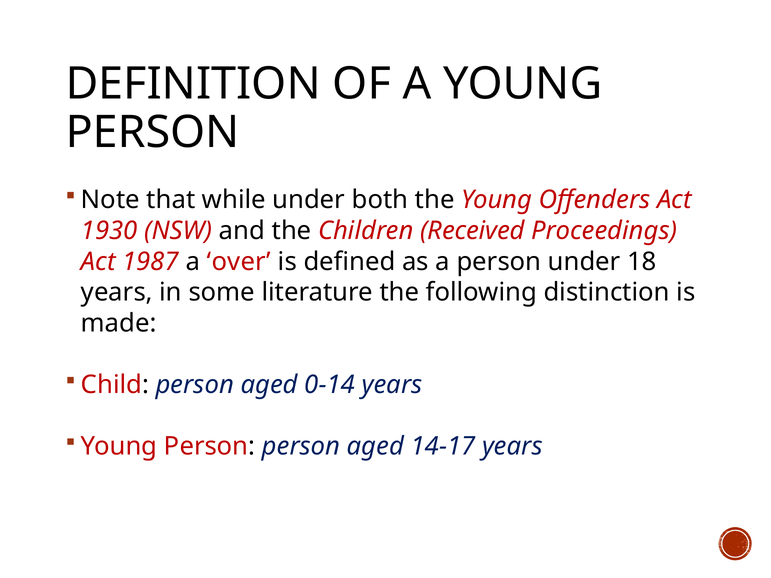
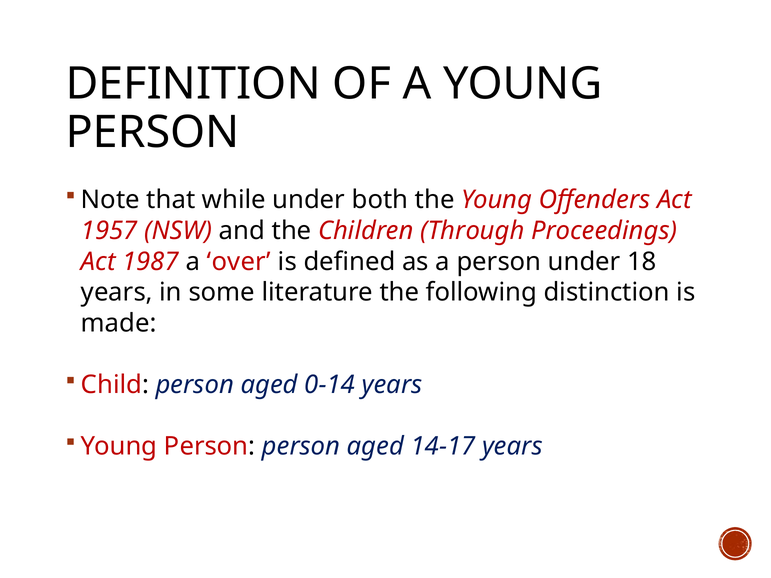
1930: 1930 -> 1957 (109, 231)
Received: Received -> Through (472, 231)
